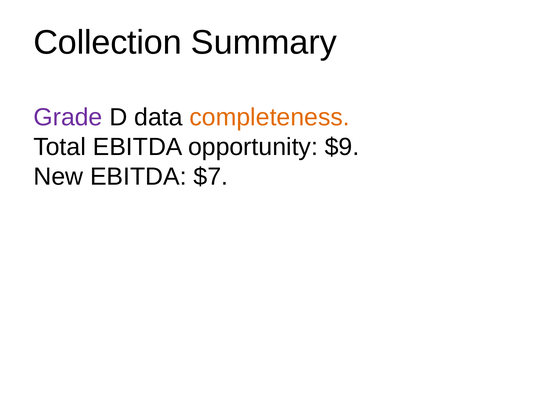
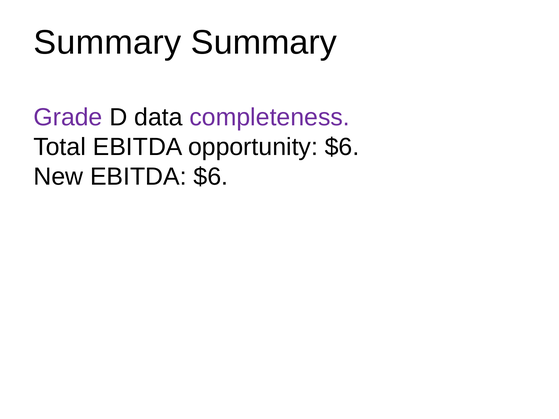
Collection: Collection -> Summary (107, 42)
completeness colour: orange -> purple (270, 117)
opportunity $9: $9 -> $6 (342, 147)
EBITDA $7: $7 -> $6 (211, 177)
